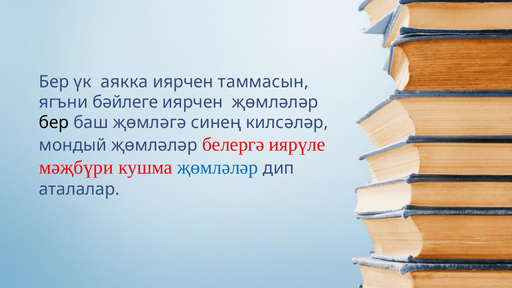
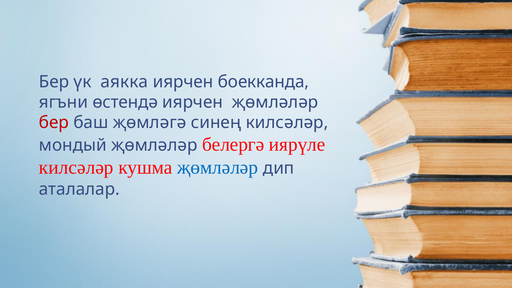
таммасын: таммасын -> боекканда (264, 82)
бәйлеге: бәйлеге -> өстендә (125, 102)
бер colour: black -> red (54, 123)
мәҗбүри: мәҗбүри -> килсәләр (76, 168)
